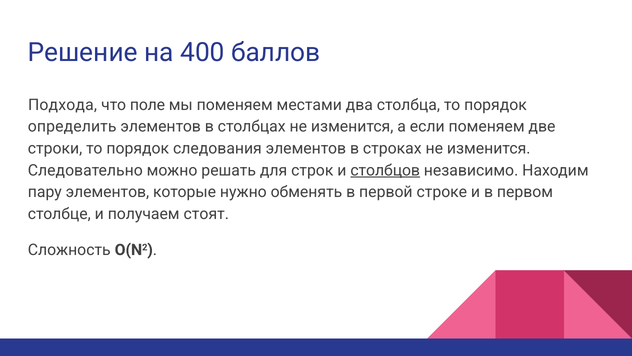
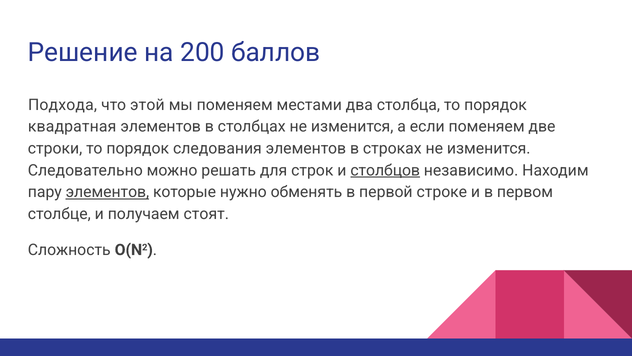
400: 400 -> 200 (202, 52)
поле: поле -> этой (147, 105)
определить: определить -> квадратная (72, 127)
элементов underline: none -> present (107, 192)
